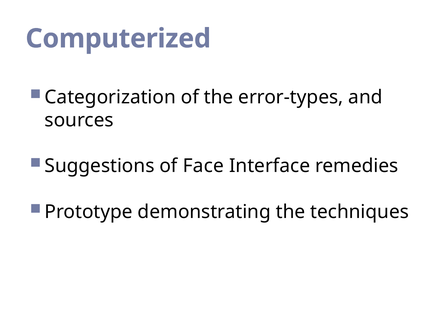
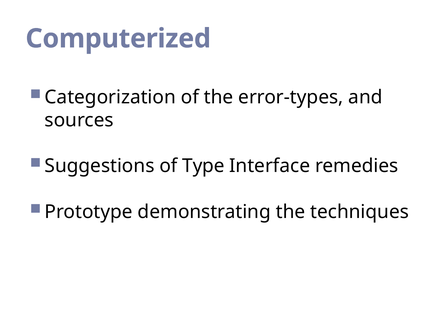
Face: Face -> Type (203, 166)
